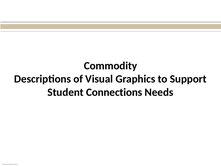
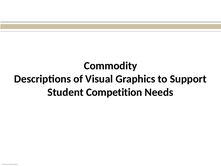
Connections: Connections -> Competition (114, 92)
